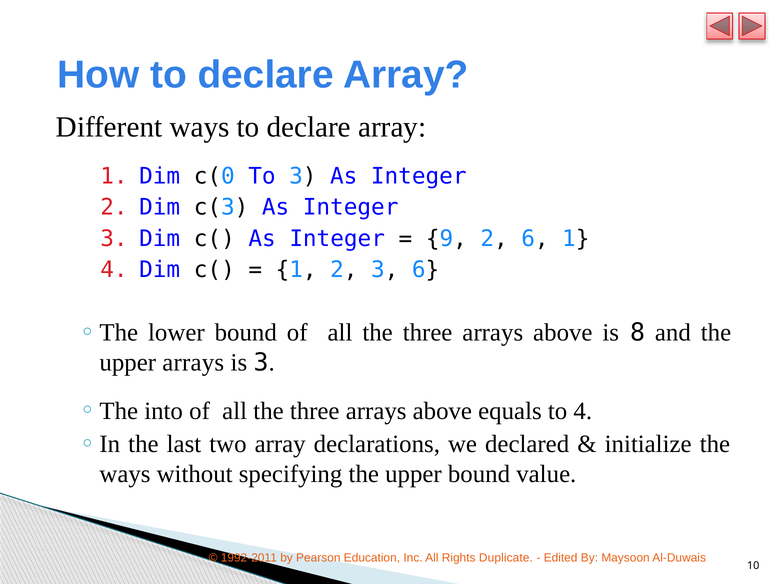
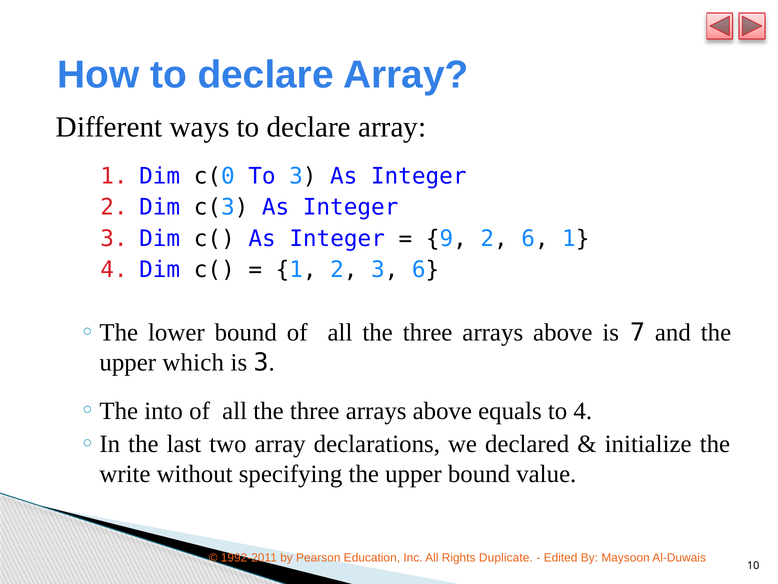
8: 8 -> 7 (638, 332)
upper arrays: arrays -> which (193, 362)
ways: ways -> write (125, 474)
